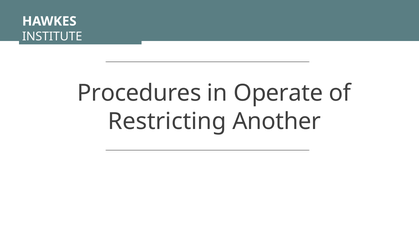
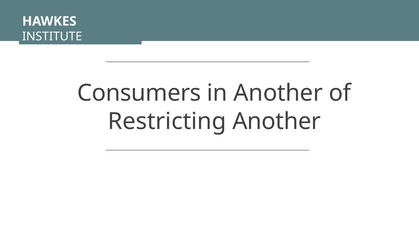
Procedures: Procedures -> Consumers (139, 93)
in Operate: Operate -> Another (278, 93)
